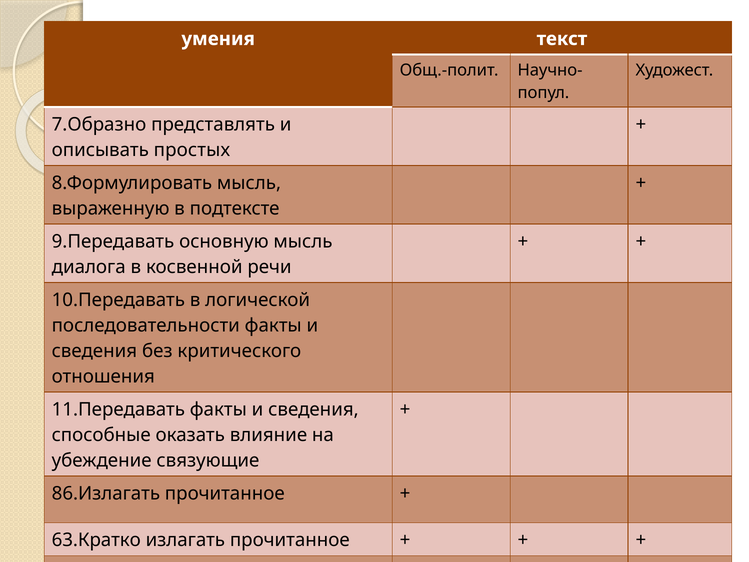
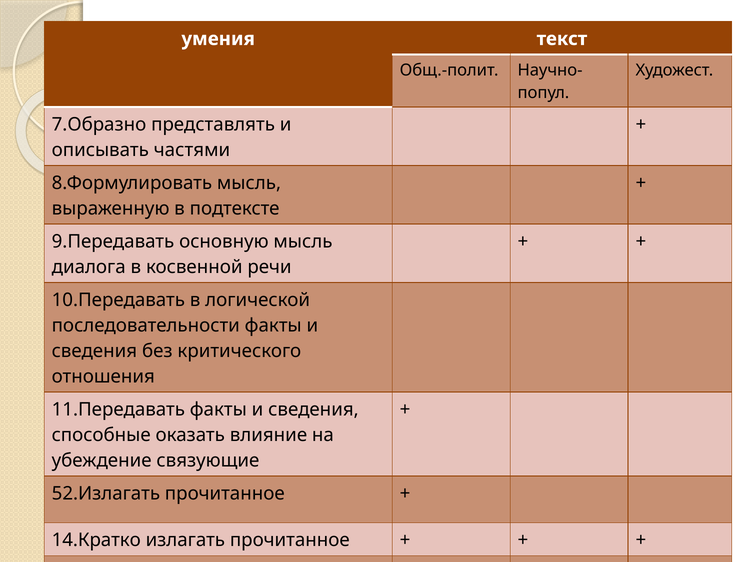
простых: простых -> частями (192, 150)
86.Излагать: 86.Излагать -> 52.Излагать (106, 493)
63.Кратко: 63.Кратко -> 14.Кратко (96, 540)
